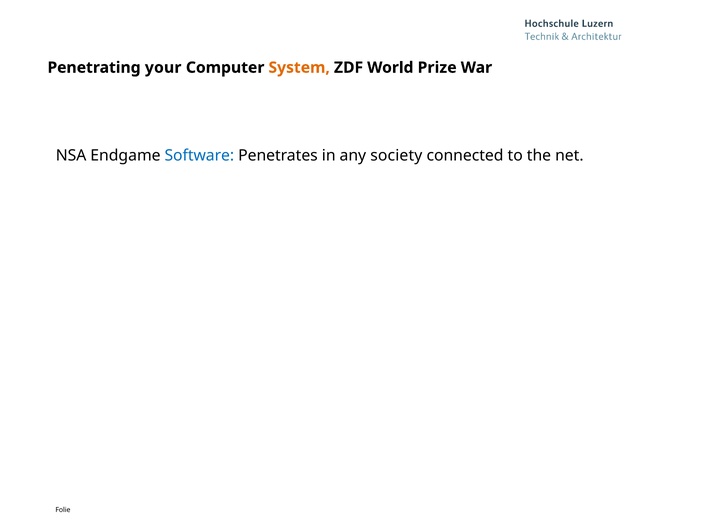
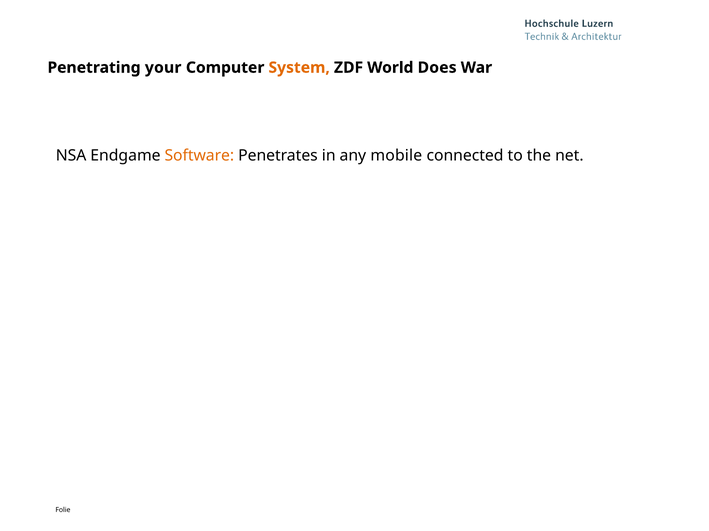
Prize: Prize -> Does (437, 68)
Software colour: blue -> orange (199, 156)
society: society -> mobile (396, 156)
